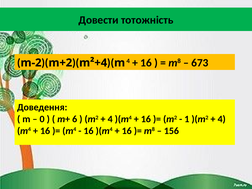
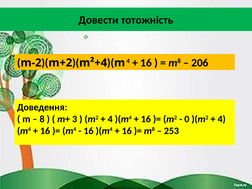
673: 673 -> 206 (200, 63)
0: 0 -> 8 (42, 119)
6: 6 -> 3 (75, 119)
1: 1 -> 0 (187, 119)
156: 156 -> 253 (171, 131)
